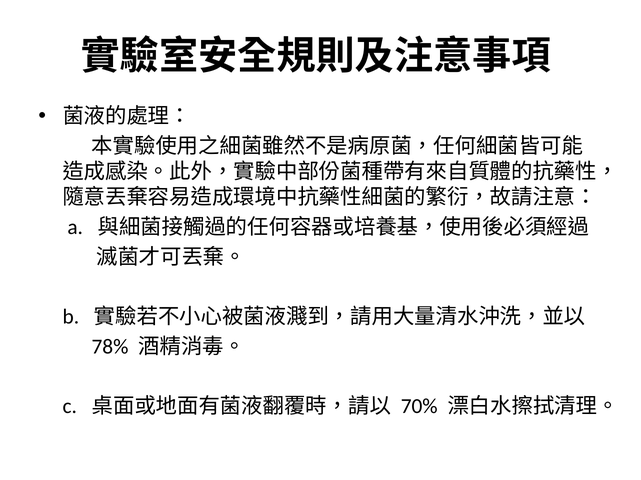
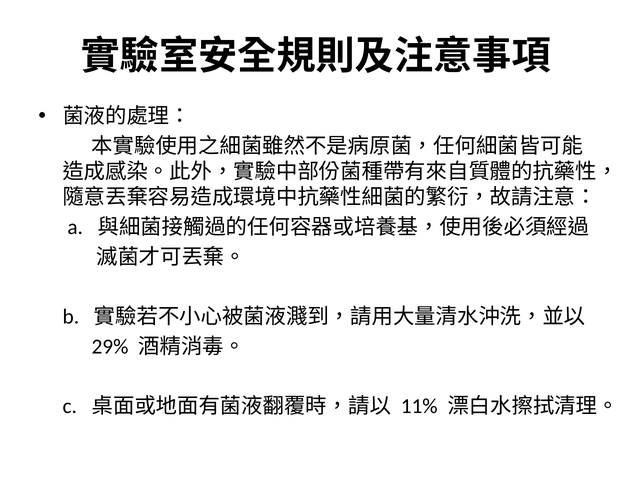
78%: 78% -> 29% (110, 347)
70%: 70% -> 11% (419, 407)
